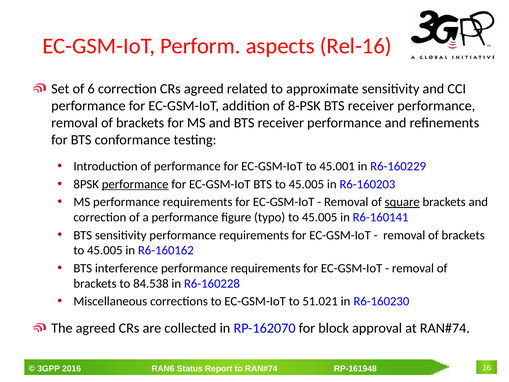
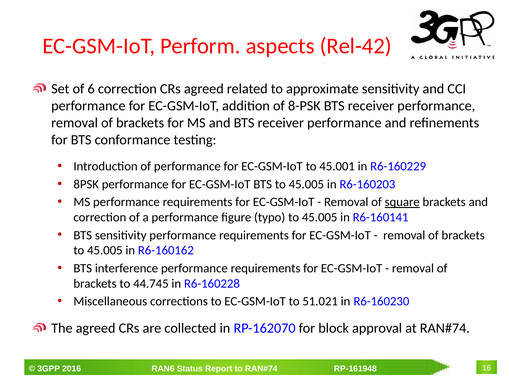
Rel-16: Rel-16 -> Rel-42 (356, 46)
performance underline: present -> none (135, 184)
84.538: 84.538 -> 44.745 (151, 283)
